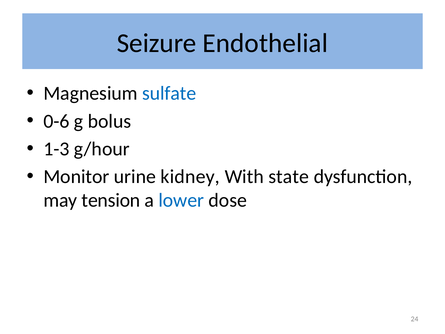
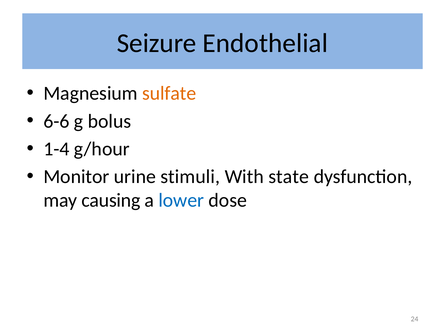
sulfate colour: blue -> orange (169, 93)
0-6: 0-6 -> 6-6 (56, 121)
1-3: 1-3 -> 1-4 (56, 149)
kidney: kidney -> stimuli (190, 176)
tension: tension -> causing (111, 200)
